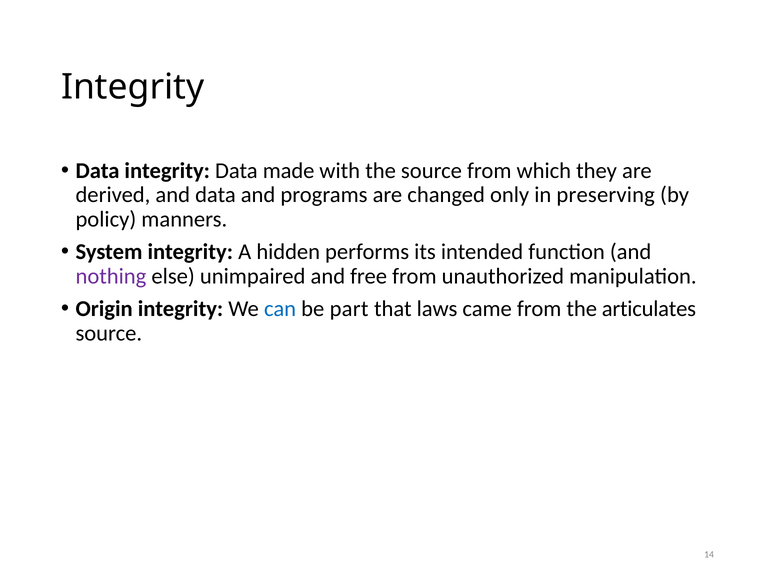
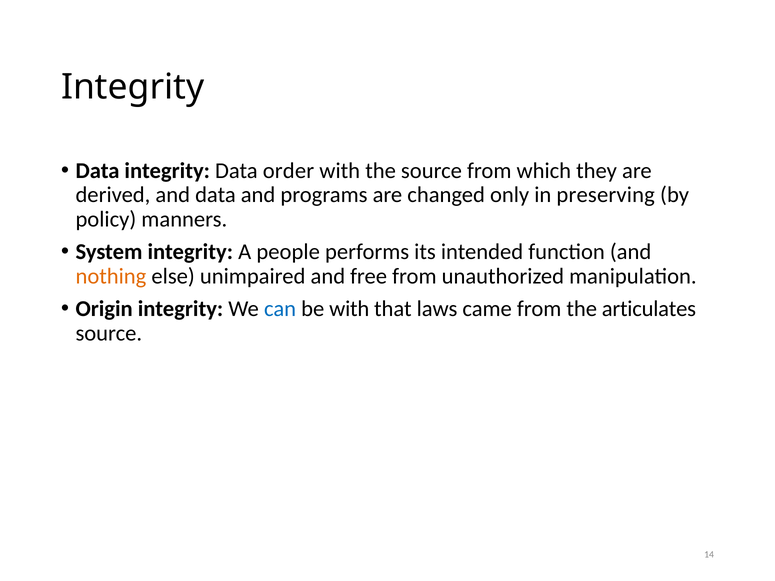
made: made -> order (288, 171)
hidden: hidden -> people (288, 252)
nothing colour: purple -> orange (111, 276)
be part: part -> with (349, 309)
